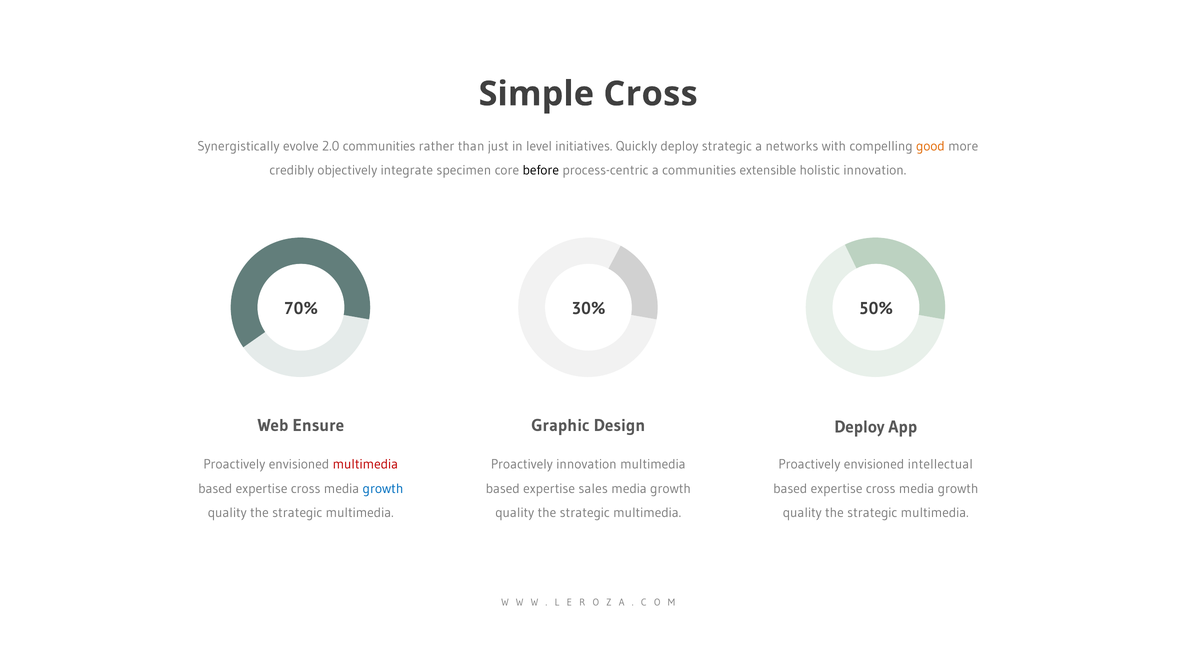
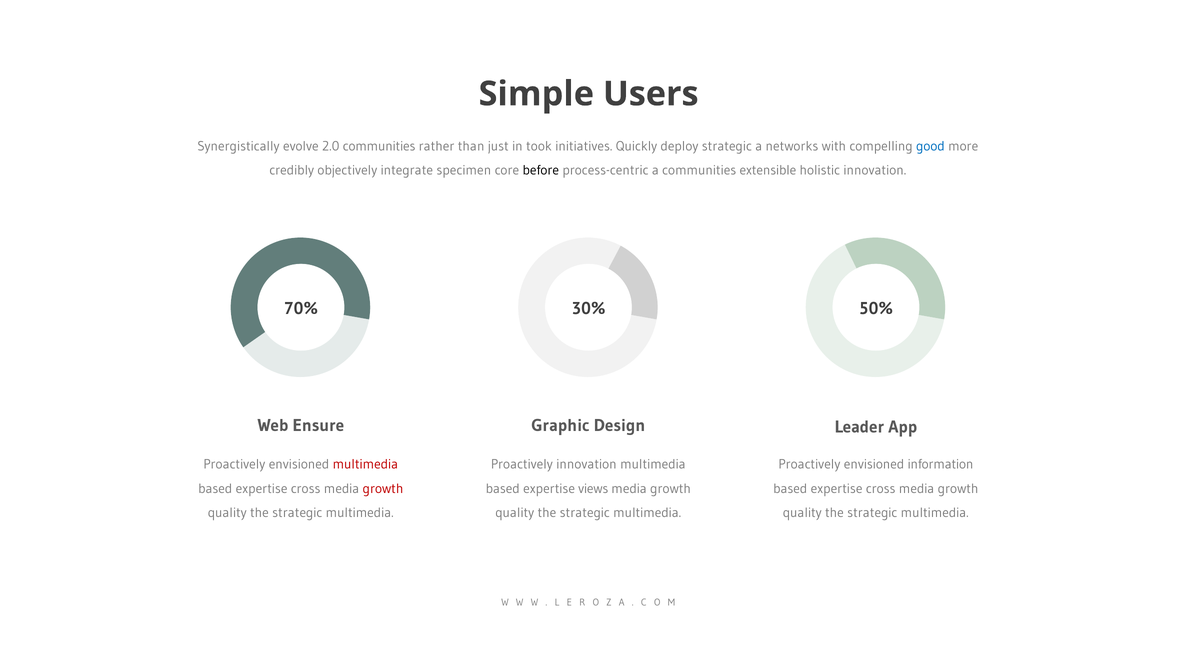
Simple Cross: Cross -> Users (651, 94)
level: level -> took (539, 146)
good colour: orange -> blue (930, 146)
Deploy: Deploy -> Leader (859, 427)
intellectual: intellectual -> information (941, 464)
growth colour: blue -> red (383, 489)
sales: sales -> views (593, 489)
